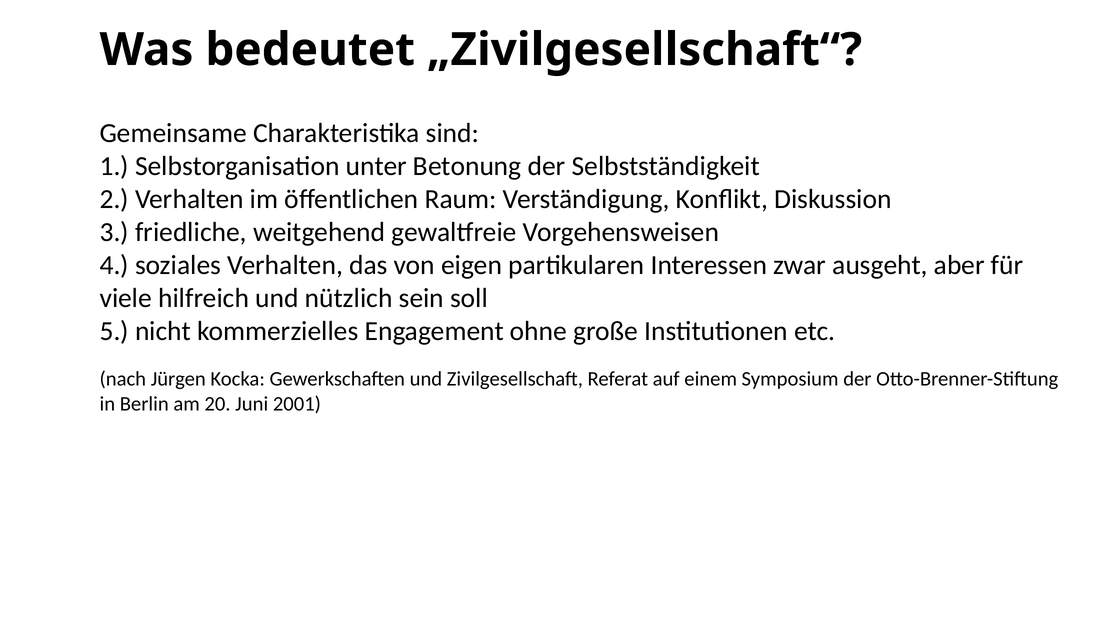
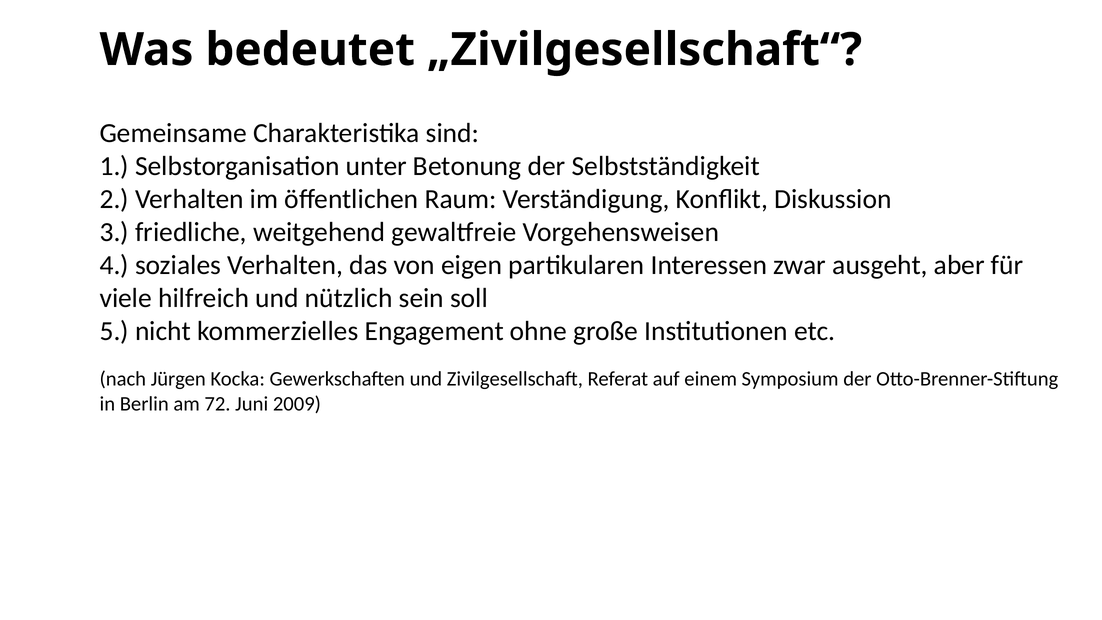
20: 20 -> 72 (217, 404)
2001: 2001 -> 2009 (297, 404)
